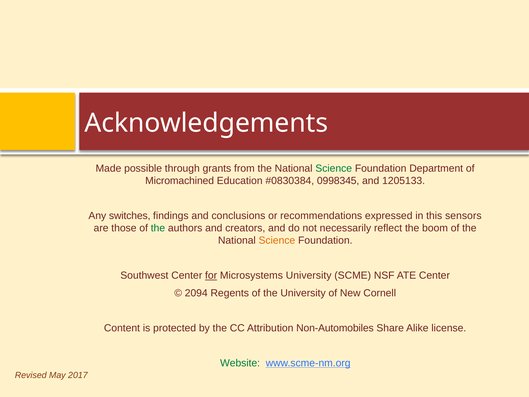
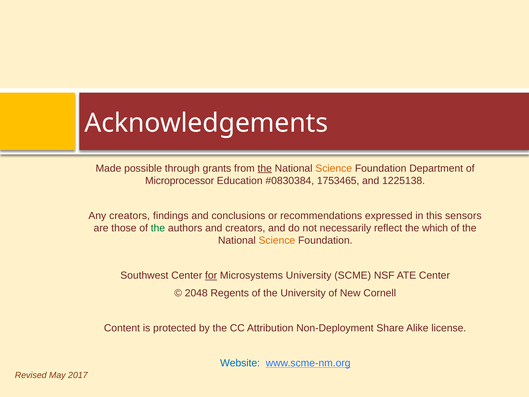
the underline: none -> present (265, 168)
Science colour: green -> orange (334, 168)
Micromachined: Micromachined -> Microprocessor (180, 181)
0998345: 0998345 -> 1753465 (338, 181)
1205133: 1205133 -> 1225138 (404, 181)
Any switches: switches -> creators (130, 216)
boom: boom -> which (435, 228)
2094: 2094 -> 2048 (196, 293)
Non-Automobiles: Non-Automobiles -> Non-Deployment (335, 328)
Website colour: green -> blue (240, 363)
